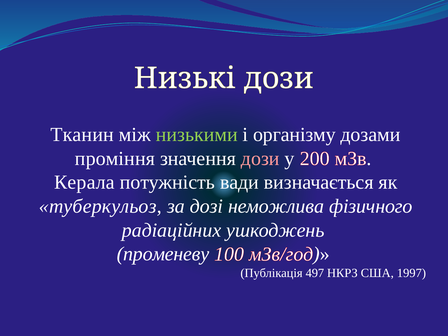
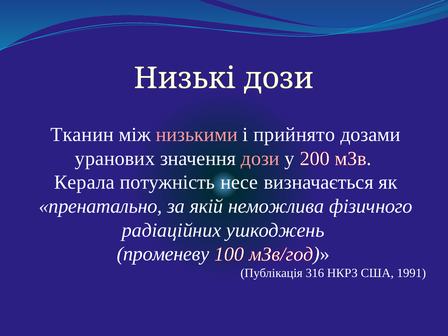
низькими colour: light green -> pink (197, 135)
організму: організму -> прийнято (294, 135)
проміння: проміння -> уранових (115, 158)
вади: вади -> несе (239, 182)
туберкульоз: туберкульоз -> пренатально (100, 206)
дозі: дозі -> якій (206, 206)
497: 497 -> 316 (315, 273)
1997: 1997 -> 1991 (411, 273)
